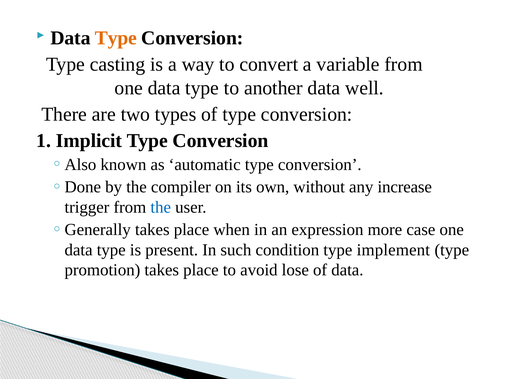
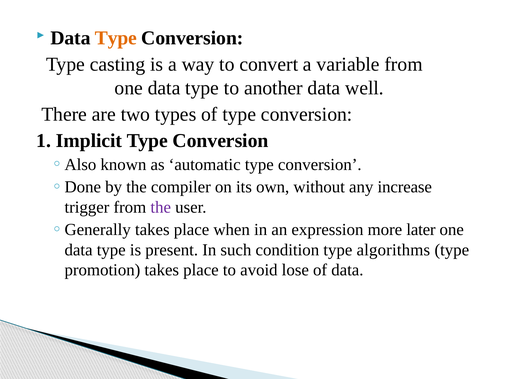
the colour: blue -> purple (161, 207)
case: case -> later (421, 230)
implement: implement -> algorithms (393, 250)
